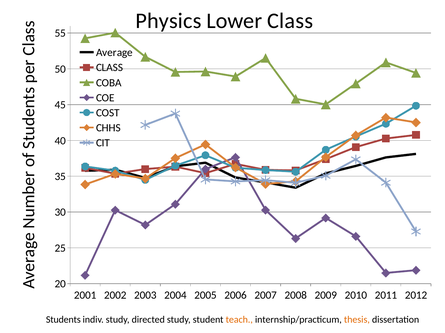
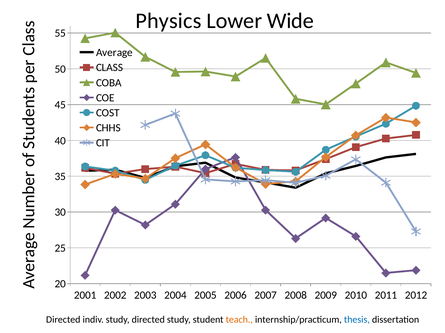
Lower Class: Class -> Wide (290, 21)
Students: Students -> Directed (63, 320)
thesis colour: orange -> blue (357, 320)
